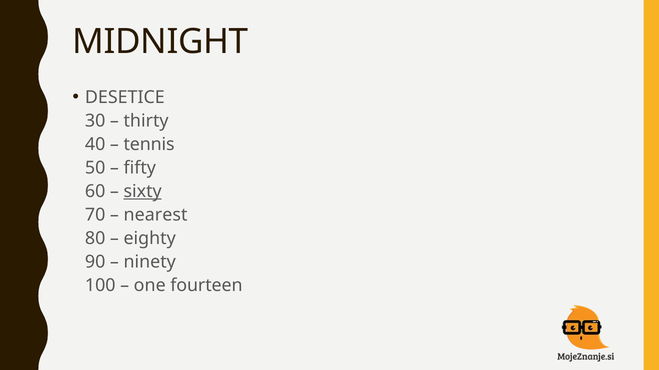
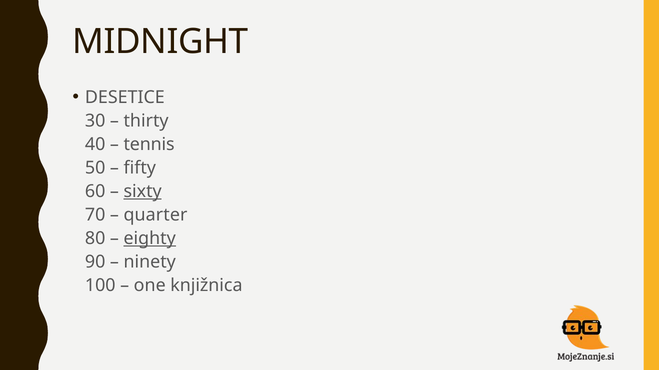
nearest: nearest -> quarter (155, 215)
eighty underline: none -> present (150, 239)
fourteen: fourteen -> knjižnica (206, 286)
